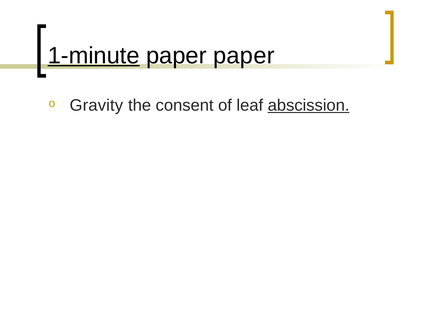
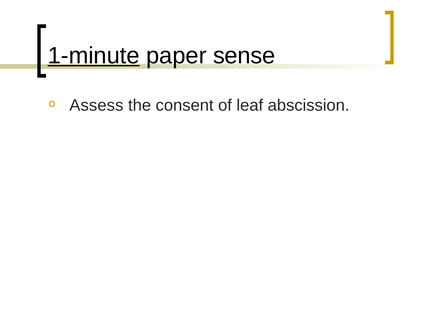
paper paper: paper -> sense (244, 56)
Gravity: Gravity -> Assess (96, 106)
abscission underline: present -> none (309, 106)
